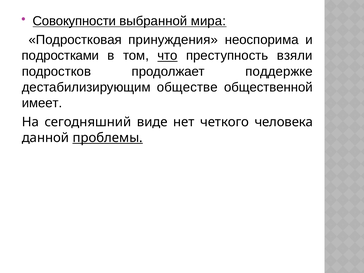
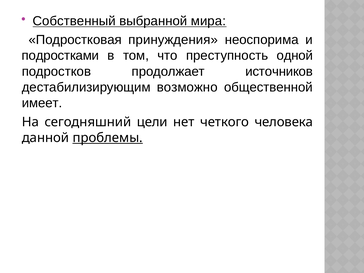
Совокупности: Совокупности -> Собственный (74, 21)
что underline: present -> none (167, 56)
взяли: взяли -> одной (295, 56)
поддержке: поддержке -> источников (279, 71)
обществе: обществе -> возможно (187, 87)
виде: виде -> цели (152, 122)
